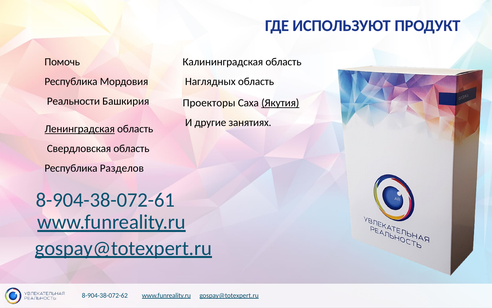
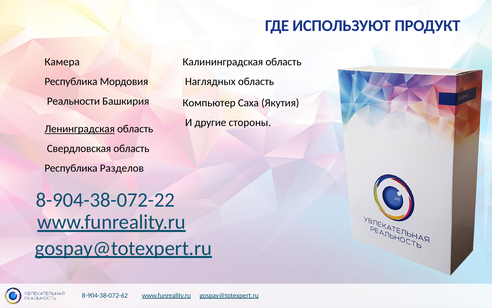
Помочь: Помочь -> Камера (62, 62)
Проекторы: Проекторы -> Компьютер (209, 103)
Якутия underline: present -> none (280, 103)
занятиях: занятиях -> стороны (250, 123)
8-904-38-072-61: 8-904-38-072-61 -> 8-904-38-072-22 (105, 200)
